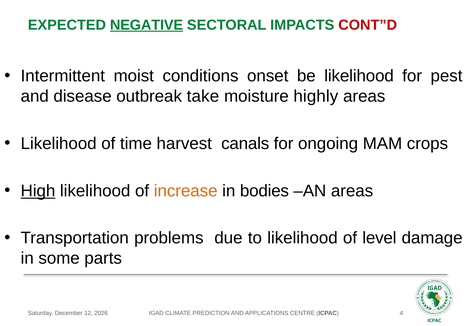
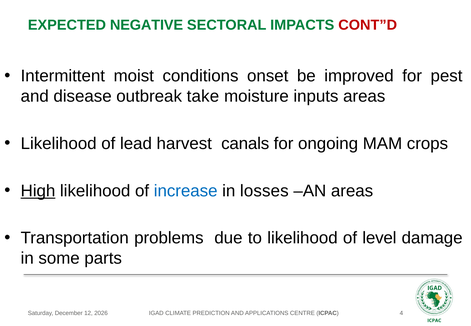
NEGATIVE underline: present -> none (147, 25)
be likelihood: likelihood -> improved (359, 76)
highly: highly -> inputs (316, 96)
time: time -> lead (136, 144)
increase colour: orange -> blue (186, 191)
bodies: bodies -> losses (264, 191)
